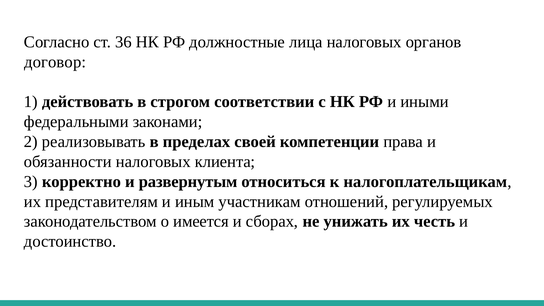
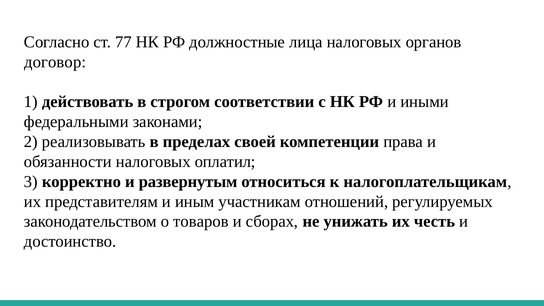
36: 36 -> 77 (124, 42)
клиента: клиента -> оплатил (225, 162)
имеется: имеется -> товаров (201, 221)
